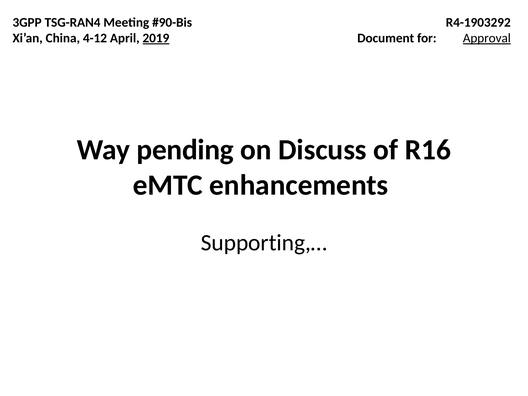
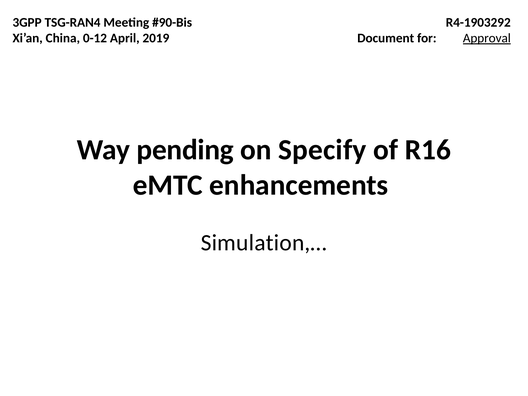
4-12: 4-12 -> 0-12 (95, 38)
2019 underline: present -> none (156, 38)
Discuss: Discuss -> Specify (322, 150)
Supporting,…: Supporting,… -> Simulation,… (264, 243)
